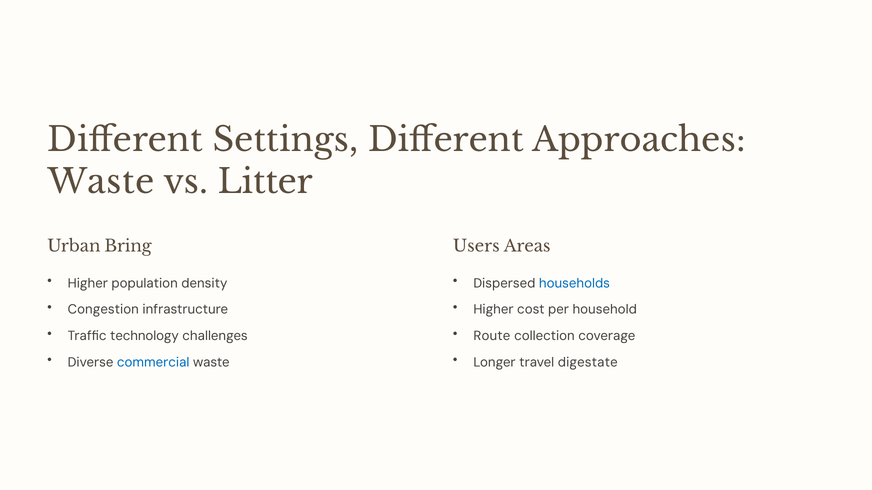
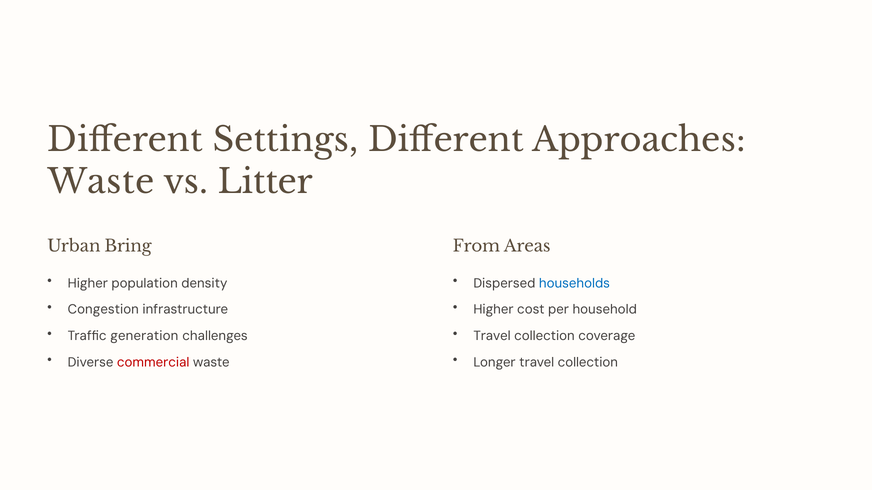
Users: Users -> From (476, 246)
technology: technology -> generation (144, 336)
Route: Route -> Travel (492, 336)
commercial colour: blue -> red (153, 363)
Longer travel digestate: digestate -> collection (588, 363)
